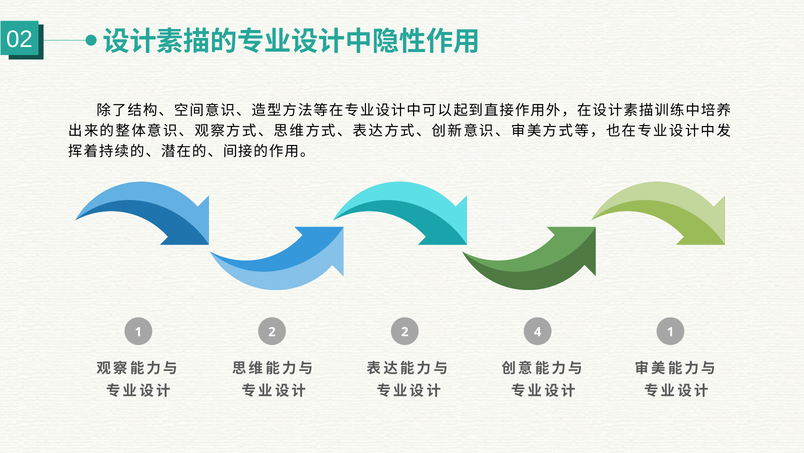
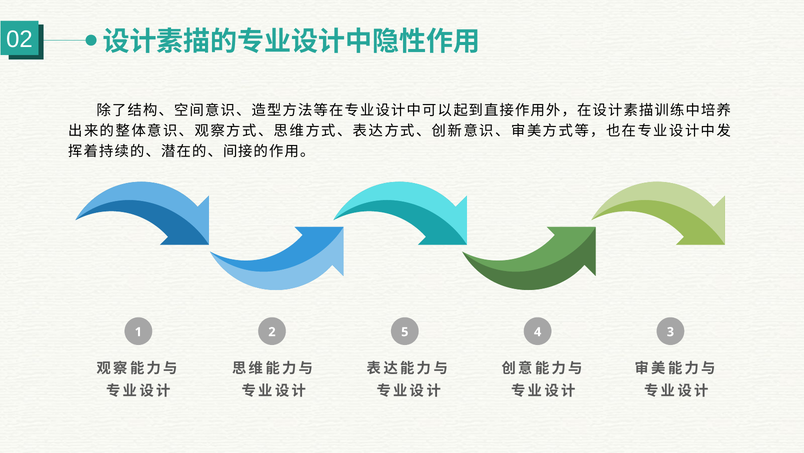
2 2: 2 -> 5 (405, 331)
4 1: 1 -> 3 (670, 331)
